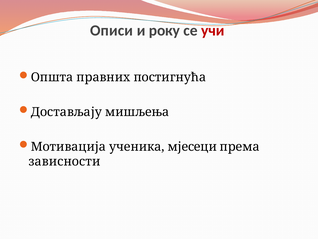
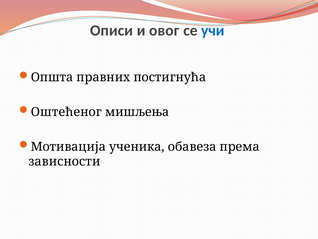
року: року -> овог (164, 30)
учи colour: red -> blue (213, 30)
Достављају: Достављају -> Оштећеног (66, 112)
мјесеци: мјесеци -> обавеза (192, 146)
